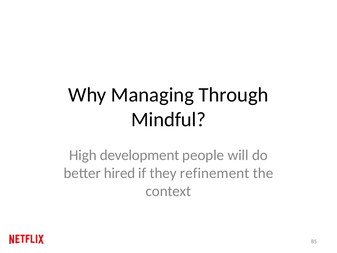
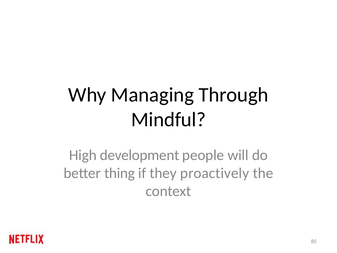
hired: hired -> thing (120, 173)
refinement: refinement -> proactively (215, 173)
